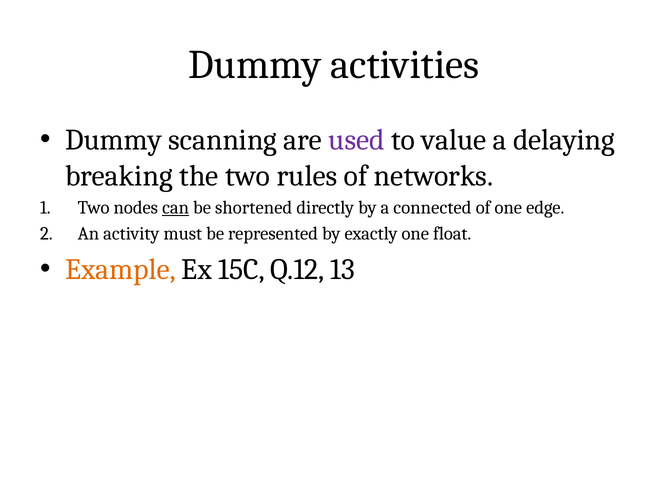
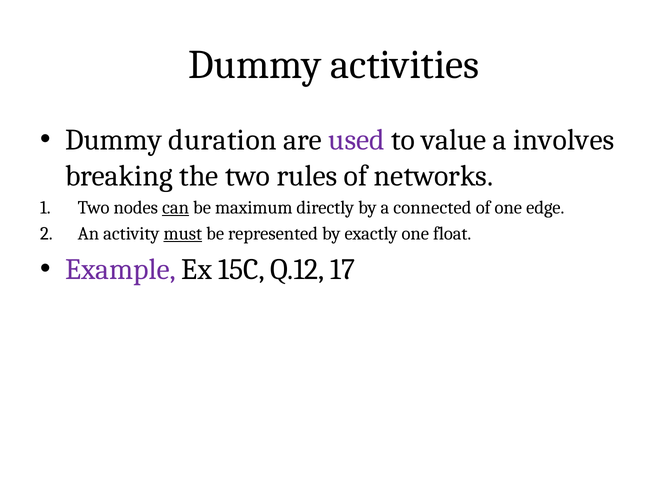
scanning: scanning -> duration (223, 140)
delaying: delaying -> involves (564, 140)
shortened: shortened -> maximum (254, 208)
must underline: none -> present (183, 234)
Example colour: orange -> purple (121, 269)
13: 13 -> 17 (343, 269)
